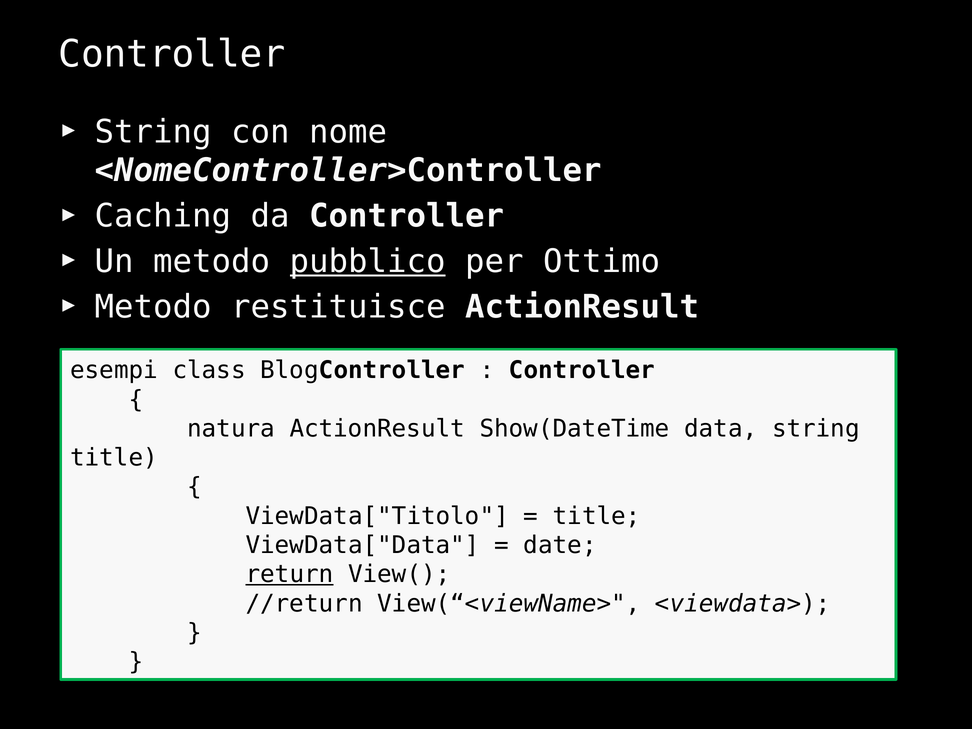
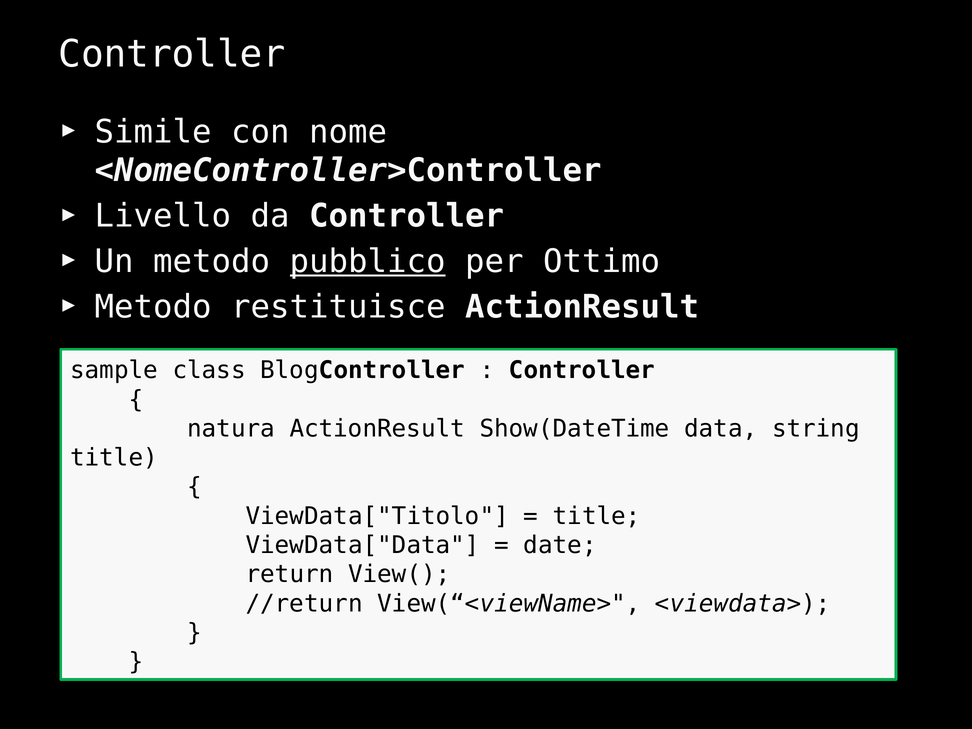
String: String -> Simile (153, 132)
Caching: Caching -> Livello (163, 216)
esempi: esempi -> sample (114, 370)
return underline: present -> none (290, 574)
